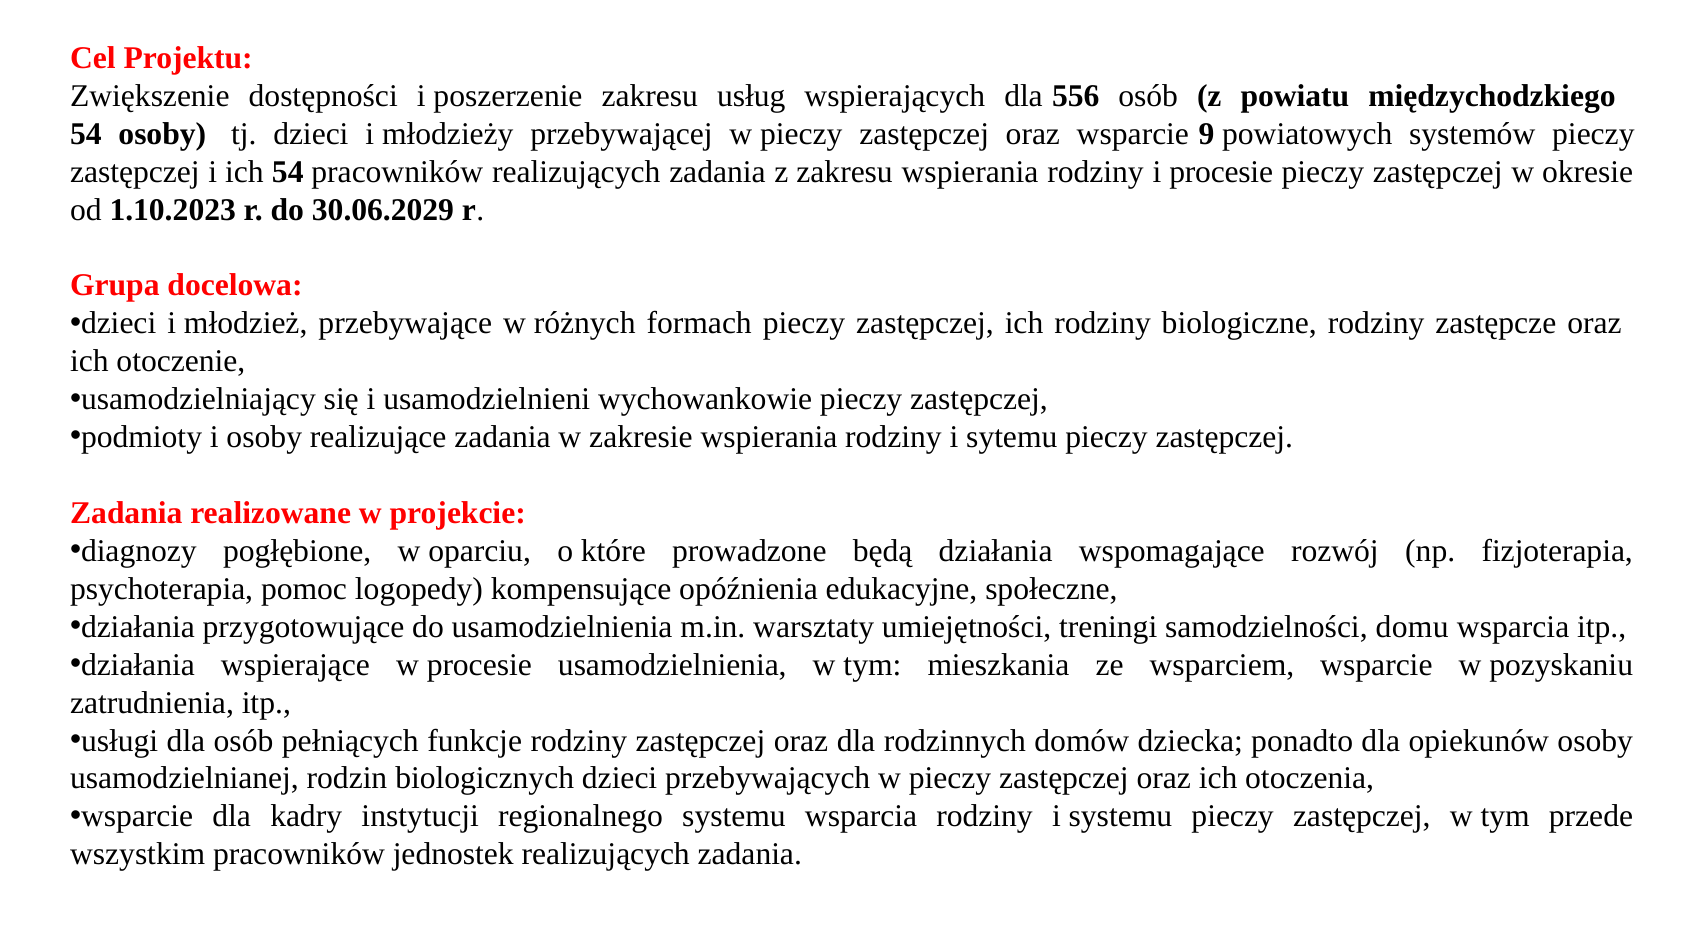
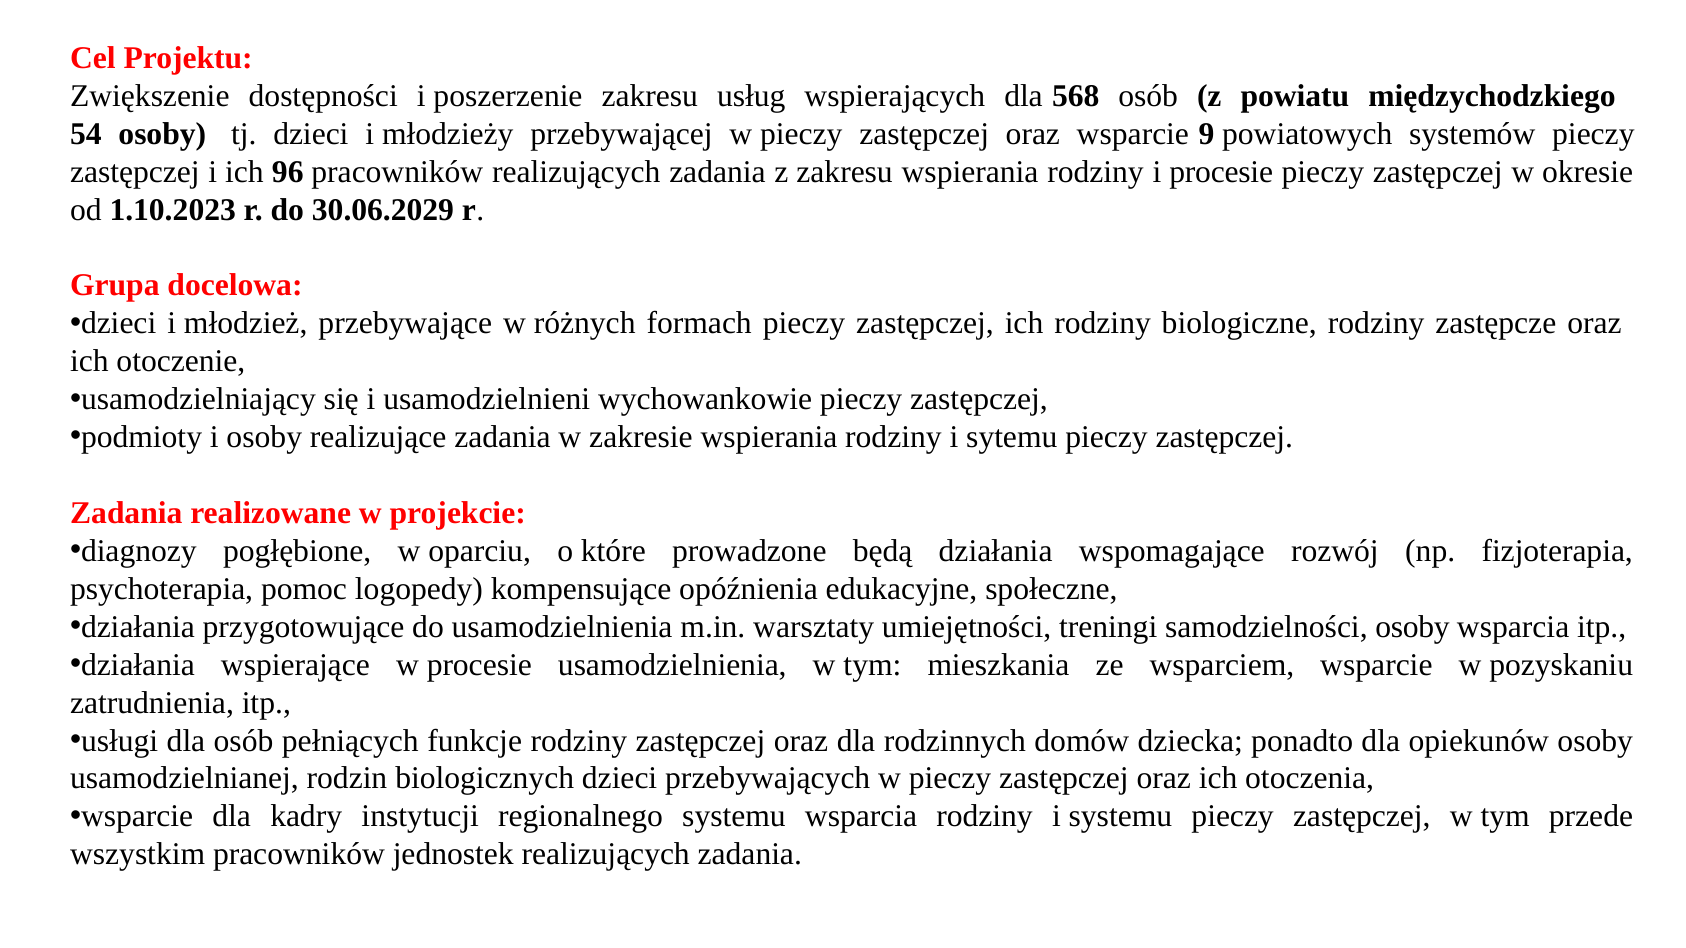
556: 556 -> 568 (1076, 96)
ich 54: 54 -> 96 (288, 172)
samodzielności domu: domu -> osoby (1413, 627)
